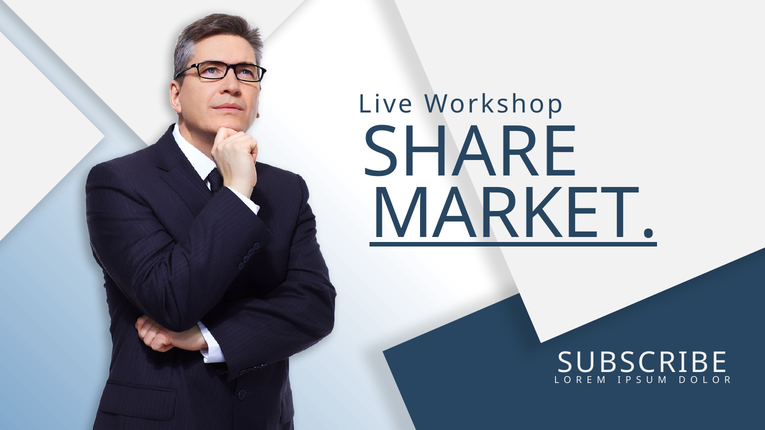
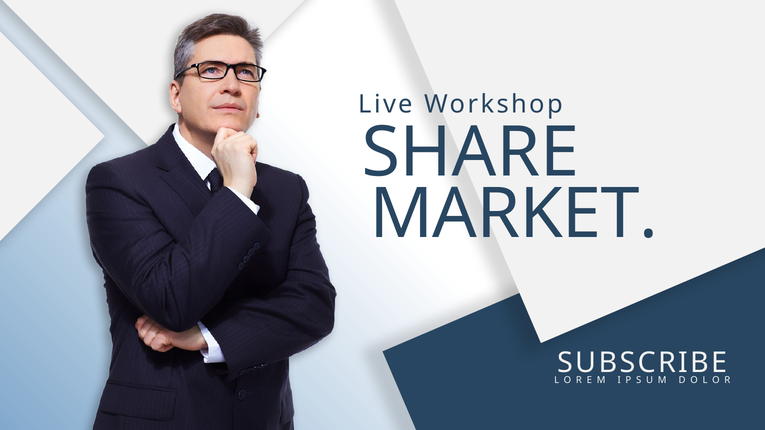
MARKET underline: present -> none (514, 214)
